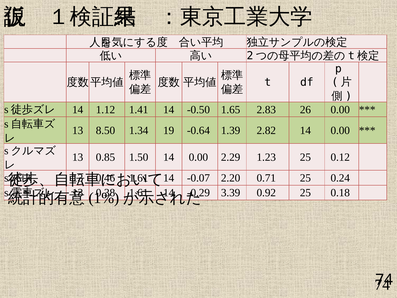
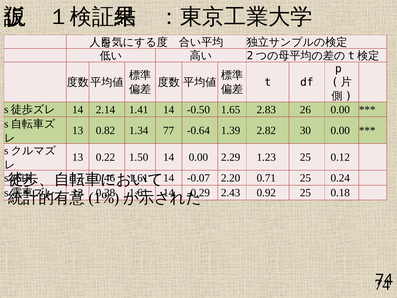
1.12: 1.12 -> 2.14 (105, 110)
8.50: 8.50 -> 0.82 (105, 130)
19: 19 -> 77 (169, 130)
2.82 14: 14 -> 30 (305, 130)
0.85: 0.85 -> 0.22 (105, 157)
3.39: 3.39 -> 2.43 (231, 193)
